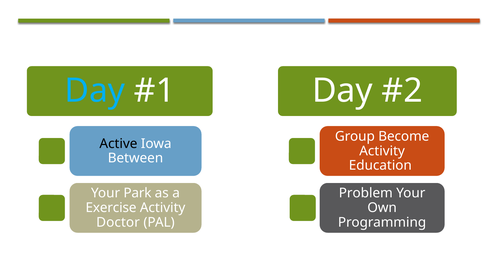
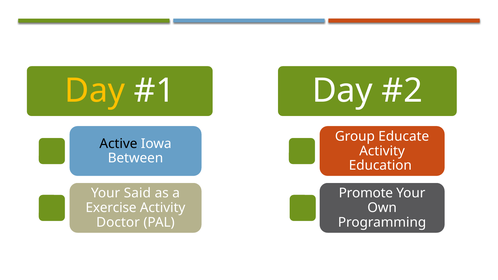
Day colour: light blue -> yellow (95, 91)
Become: Become -> Educate (404, 136)
Park: Park -> Said (137, 193)
Problem: Problem -> Promote (366, 193)
